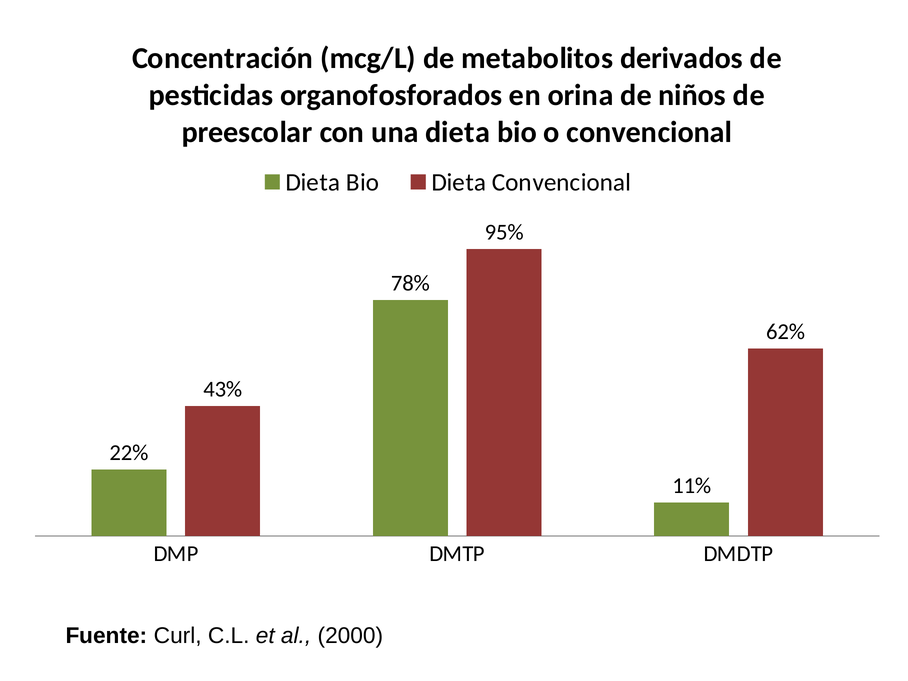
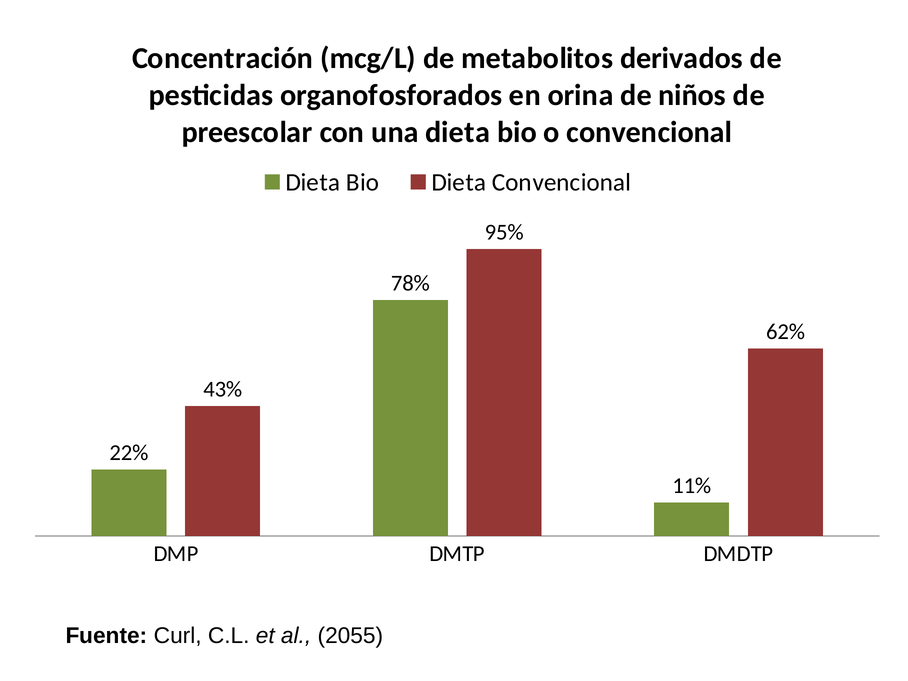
2000: 2000 -> 2055 (350, 636)
